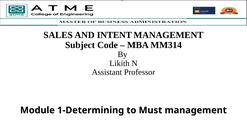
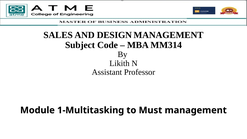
INTENT: INTENT -> DESIGN (114, 35)
1-Determining: 1-Determining -> 1-Multitasking (91, 110)
